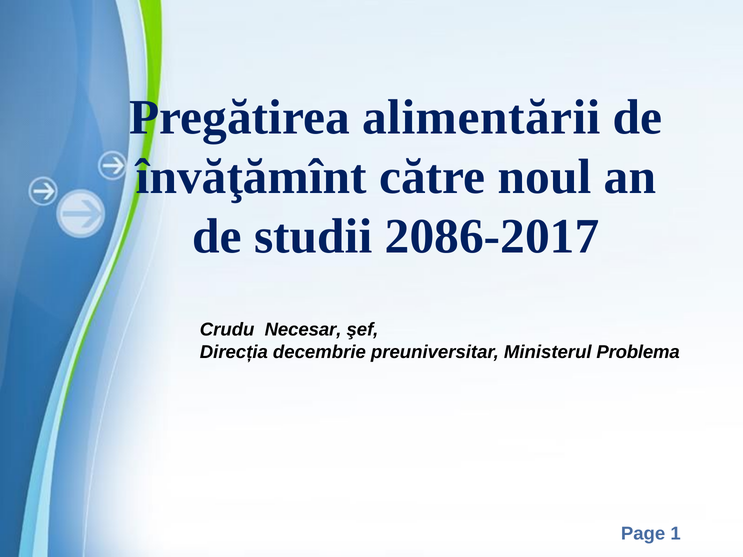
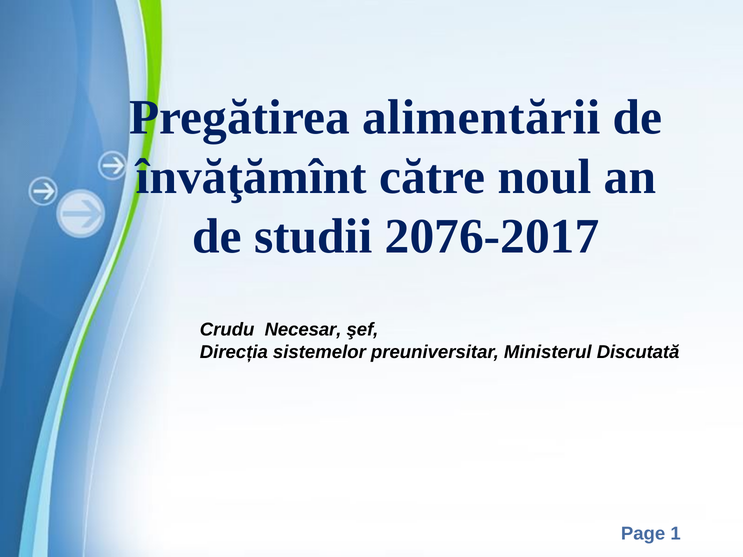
2086-2017: 2086-2017 -> 2076-2017 (492, 236)
decembrie: decembrie -> sistemelor (319, 352)
Problema: Problema -> Discutată (638, 352)
